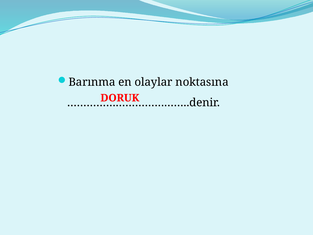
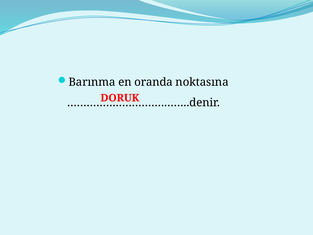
olaylar: olaylar -> oranda (154, 82)
